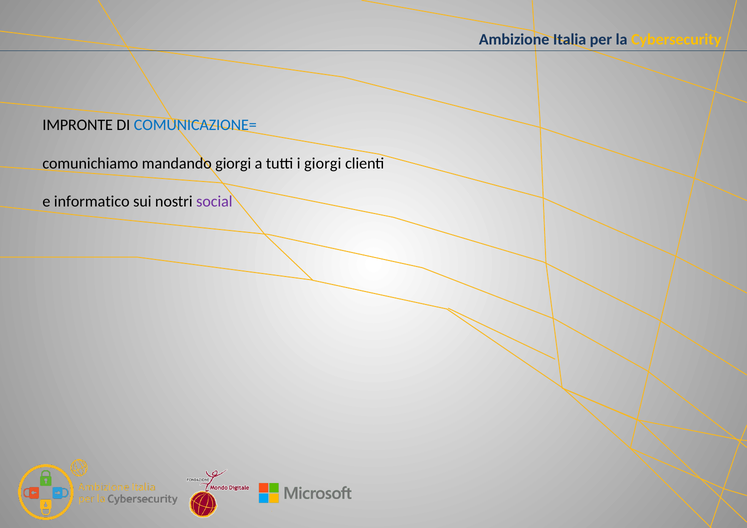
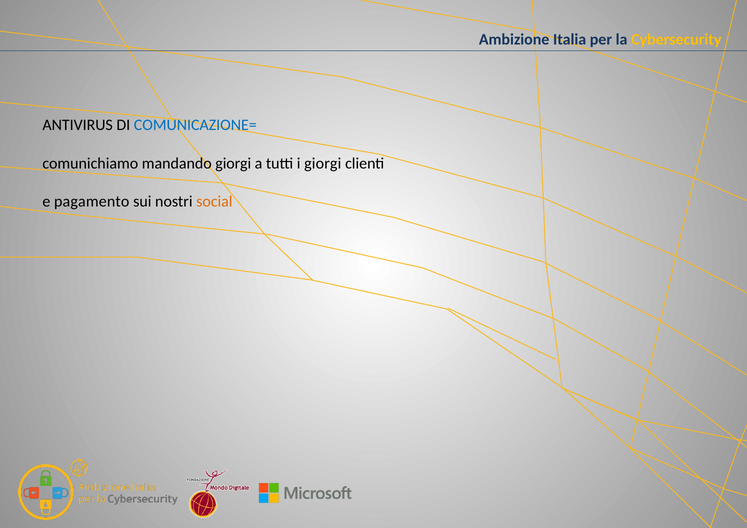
IMPRONTE: IMPRONTE -> ANTIVIRUS (78, 125)
informatico: informatico -> pagamento (92, 202)
social colour: purple -> orange (214, 202)
